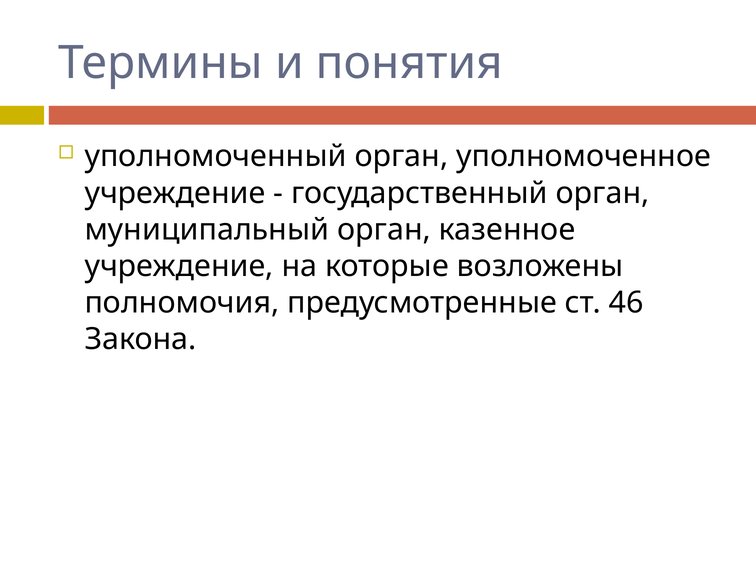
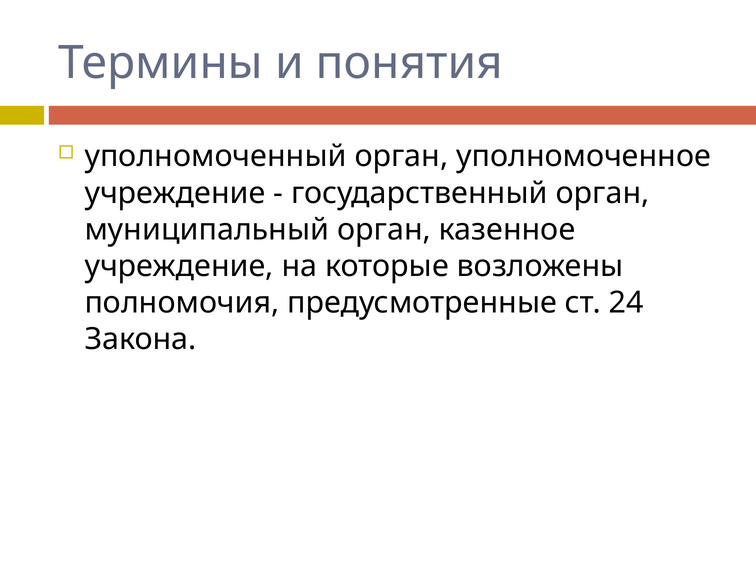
46: 46 -> 24 (626, 303)
